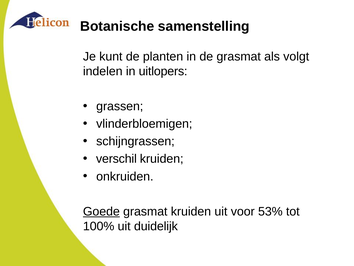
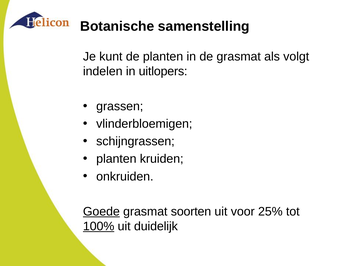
verschil: verschil -> planten (116, 159)
grasmat kruiden: kruiden -> soorten (191, 211)
53%: 53% -> 25% (270, 211)
100% underline: none -> present (99, 226)
